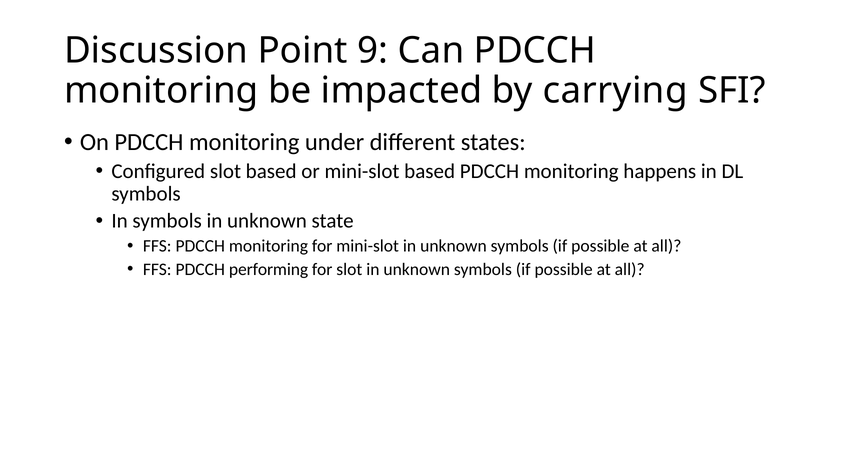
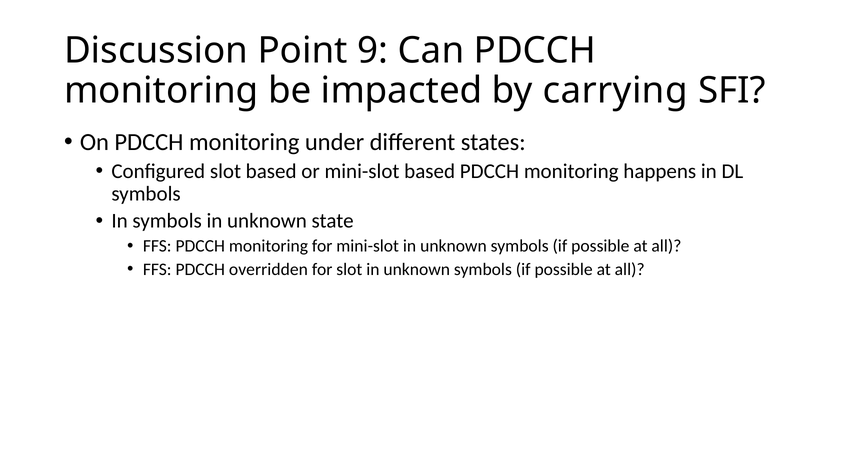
performing: performing -> overridden (268, 269)
